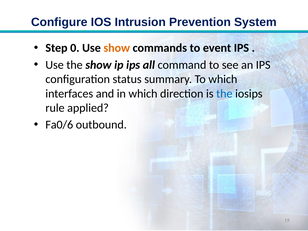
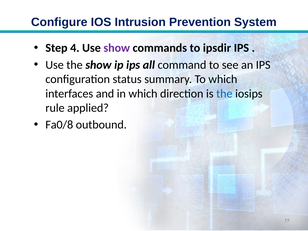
0: 0 -> 4 (75, 48)
show colour: orange -> purple (117, 48)
event: event -> ipsdir (217, 48)
Fa0/6: Fa0/6 -> Fa0/8 (59, 125)
